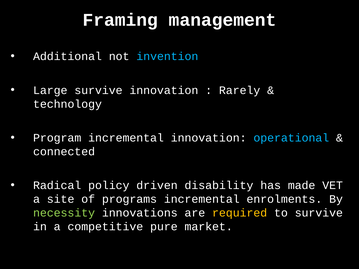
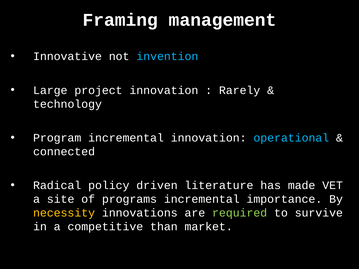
Additional: Additional -> Innovative (67, 56)
Large survive: survive -> project (98, 90)
disability: disability -> literature (219, 186)
enrolments: enrolments -> importance (284, 199)
necessity colour: light green -> yellow (64, 213)
required colour: yellow -> light green (240, 213)
pure: pure -> than (164, 227)
